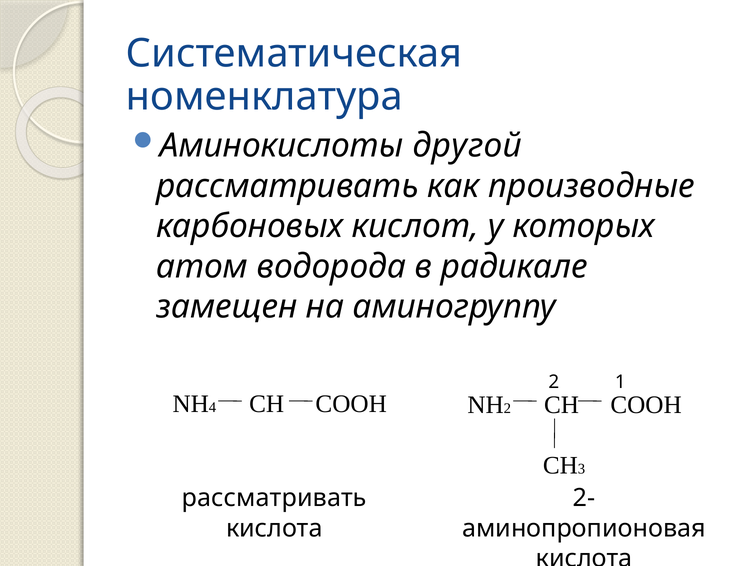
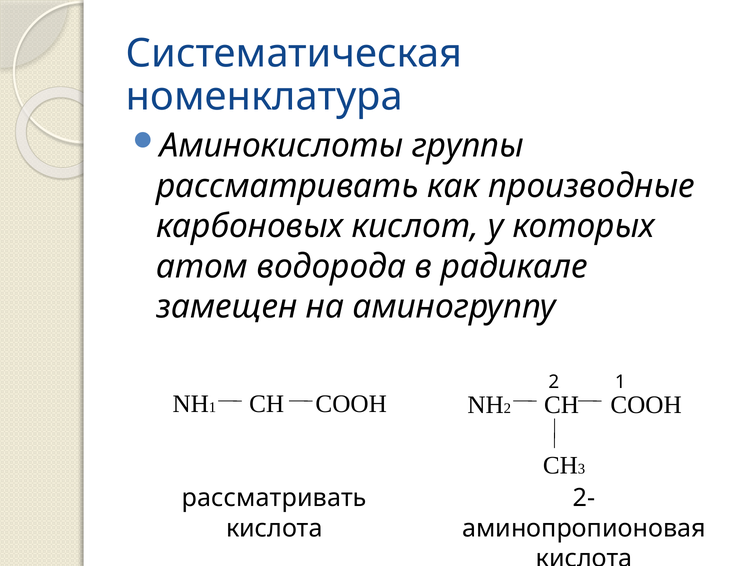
другой: другой -> группы (468, 146)
4: 4 -> 1 (212, 407)
